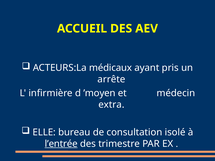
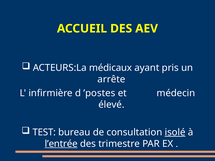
’moyen: ’moyen -> ’postes (99, 93)
extra: extra -> élevé (111, 105)
ELLE: ELLE -> TEST (44, 132)
isolé underline: none -> present (175, 132)
